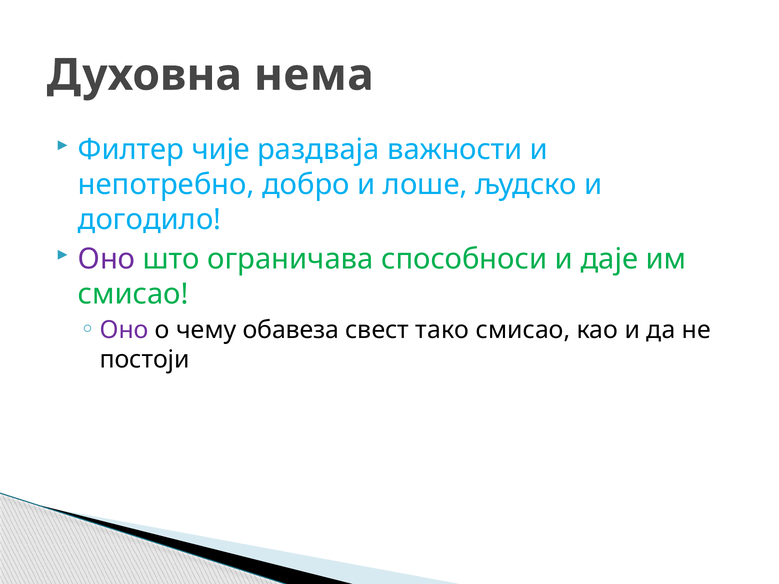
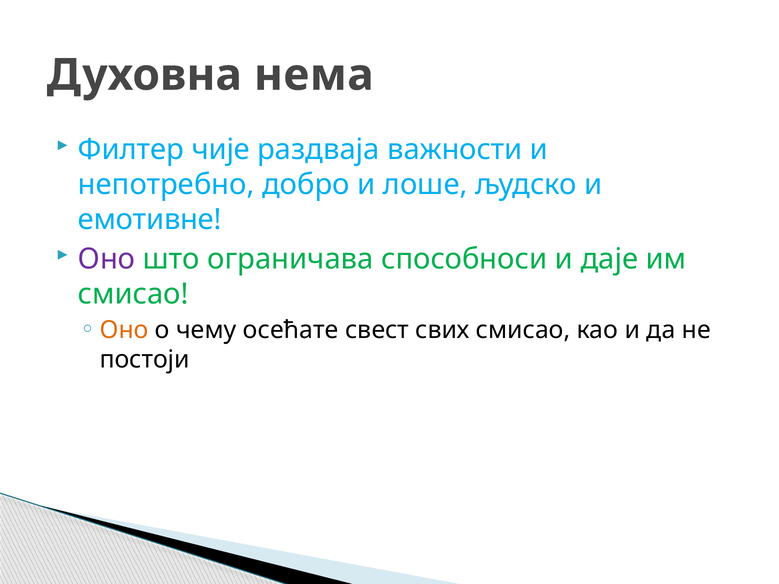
догодило: догодило -> емотивне (150, 220)
Оно colour: purple -> orange (124, 330)
обавеза: обавеза -> осећате (291, 330)
тако: тако -> свих (443, 330)
